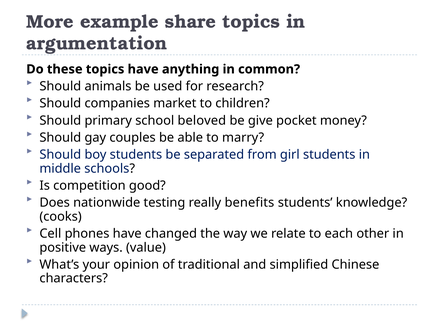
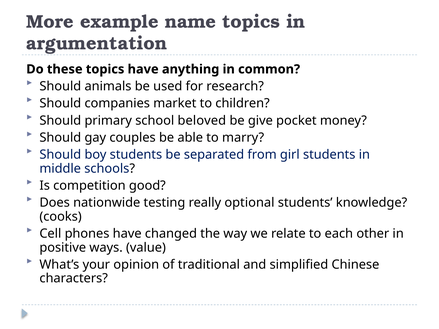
share: share -> name (191, 22)
benefits: benefits -> optional (249, 203)
